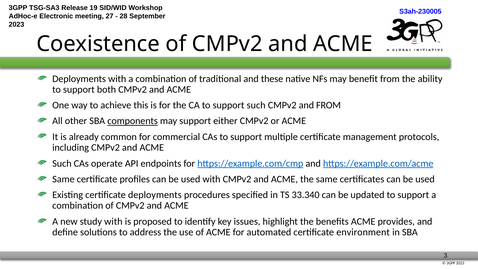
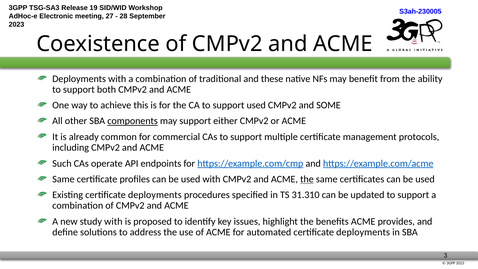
support such: such -> used (256, 105)
and FROM: FROM -> SOME (328, 105)
the underline: none -> present (307, 179)
33.340: 33.340 -> 31.310 (306, 195)
automated certificate environment: environment -> deployments (363, 232)
